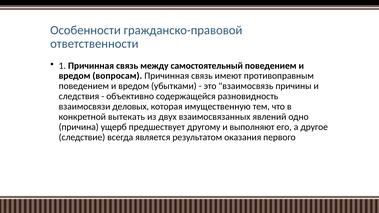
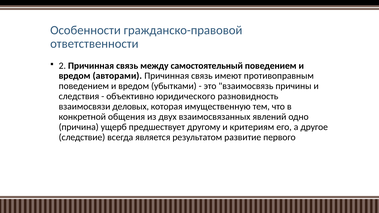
1: 1 -> 2 (62, 66)
вопросам: вопросам -> авторами (117, 76)
содержащейся: содержащейся -> юридического (186, 96)
вытекать: вытекать -> общения (127, 117)
выполняют: выполняют -> критериям (252, 127)
оказания: оказания -> развитие (243, 137)
